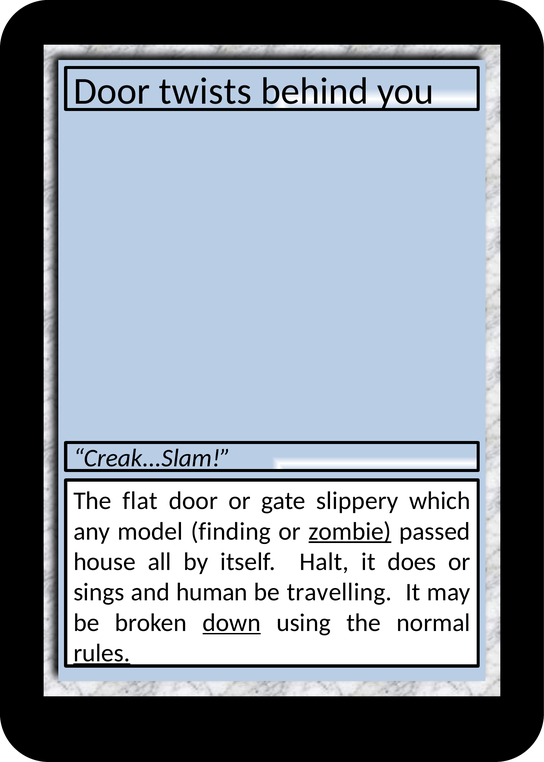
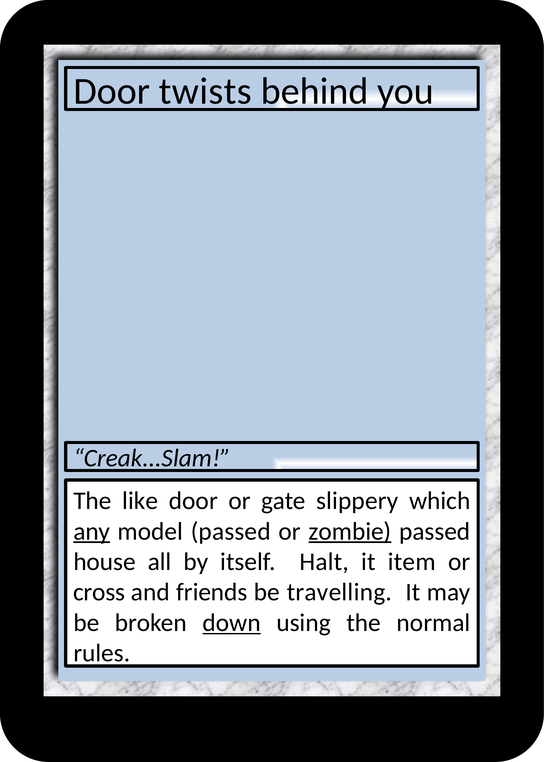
flat: flat -> like (140, 501)
any underline: none -> present (92, 531)
model finding: finding -> passed (231, 531)
does: does -> item (412, 562)
sings: sings -> cross (99, 592)
human: human -> friends (212, 592)
rules underline: present -> none (102, 653)
